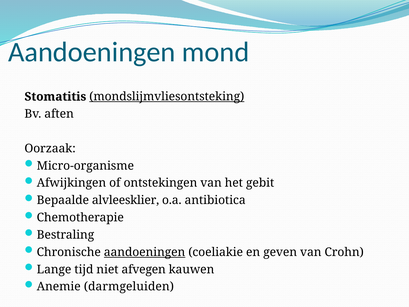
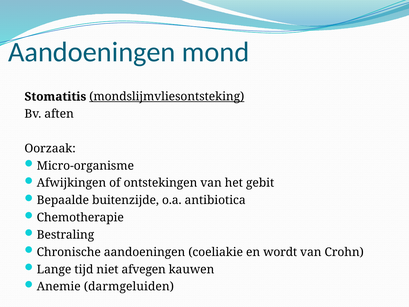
alvleesklier: alvleesklier -> buitenzijde (126, 200)
aandoeningen underline: present -> none (145, 252)
geven: geven -> wordt (280, 252)
